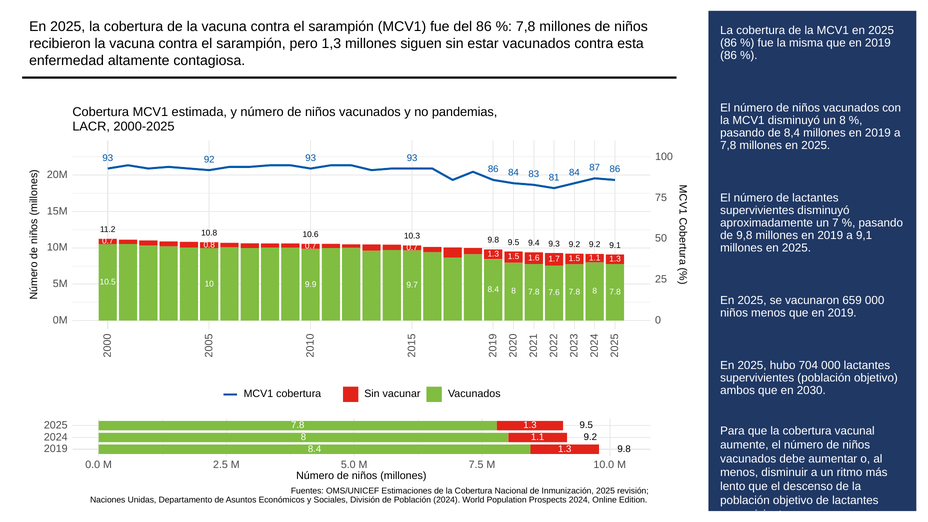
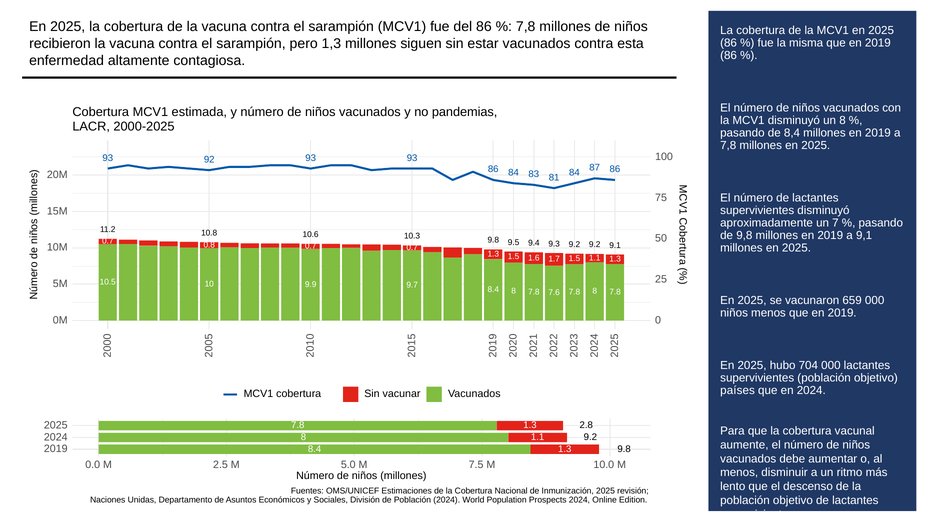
ambos: ambos -> países (738, 391)
en 2030: 2030 -> 2024 (811, 391)
9.5: 9.5 -> 2.8 (586, 425)
